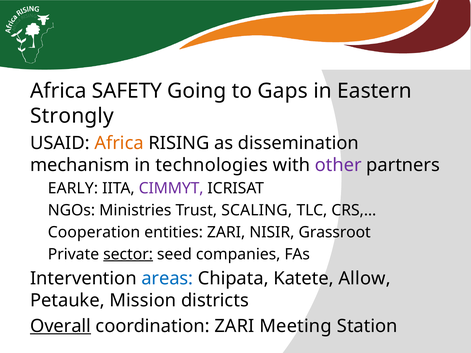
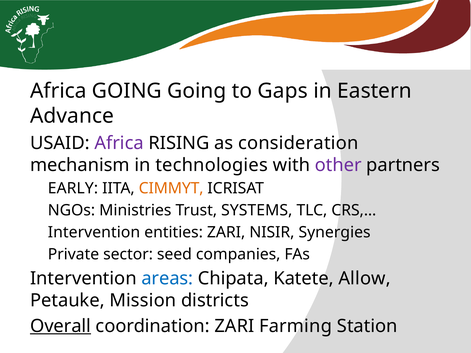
Africa SAFETY: SAFETY -> GOING (127, 91)
Strongly: Strongly -> Advance (72, 116)
Africa colour: orange -> purple (119, 143)
dissemination: dissemination -> consideration (298, 143)
CIMMYT colour: purple -> orange (171, 188)
SCALING: SCALING -> SYSTEMS (257, 210)
Cooperation: Cooperation -> Intervention (94, 232)
Grassroot: Grassroot -> Synergies (335, 232)
sector underline: present -> none (128, 254)
Meeting: Meeting -> Farming (296, 326)
